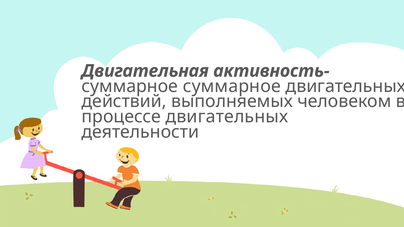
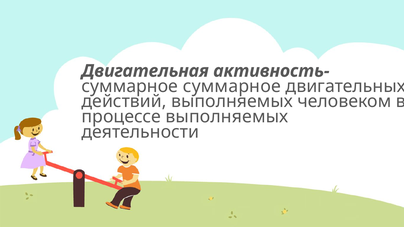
процессе двигательных: двигательных -> выполняемых (227, 117)
